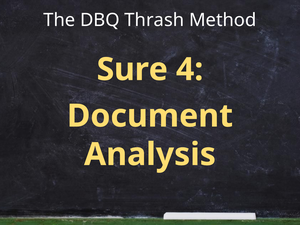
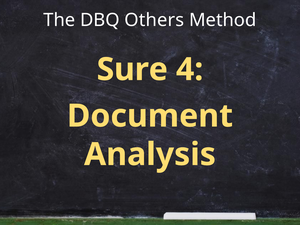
Thrash: Thrash -> Others (154, 20)
